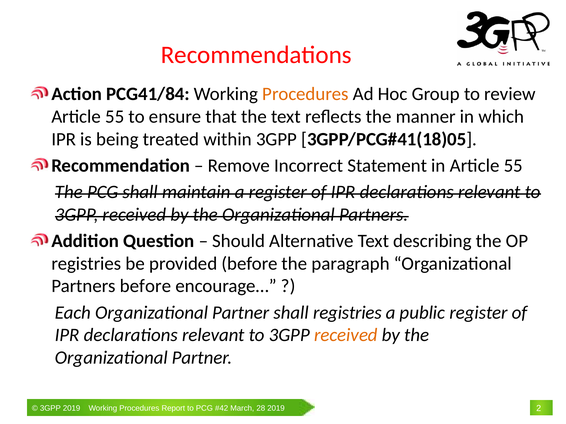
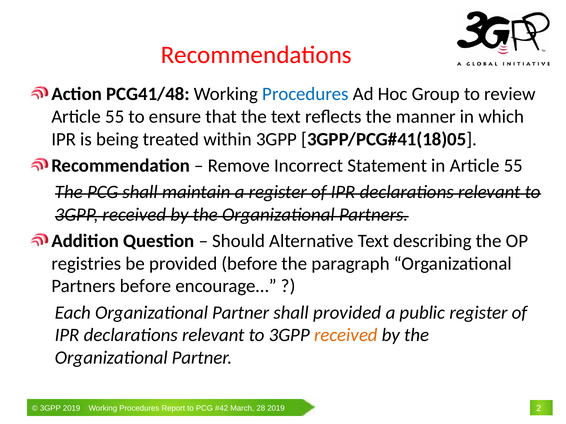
PCG41/84: PCG41/84 -> PCG41/48 (148, 94)
Procedures colour: orange -> blue (305, 94)
shall registries: registries -> provided (347, 313)
